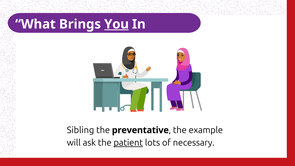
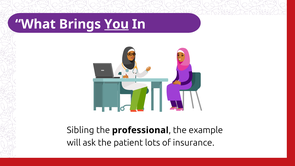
preventative: preventative -> professional (140, 130)
patient underline: present -> none (128, 143)
necessary: necessary -> insurance (194, 143)
